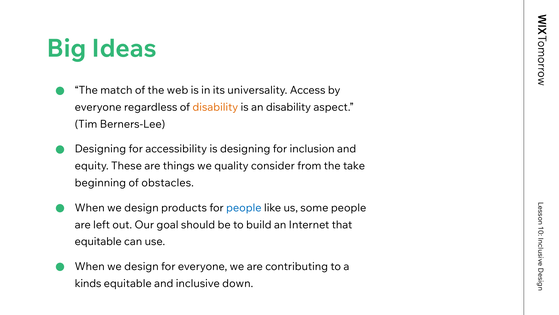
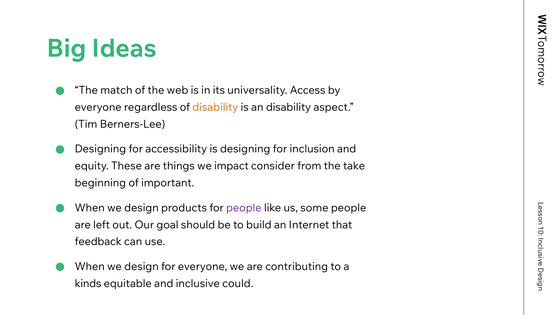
quality: quality -> impact (231, 166)
obstacles: obstacles -> important (168, 183)
people colour: blue -> purple (244, 207)
equitable: equitable -> feedback (98, 241)
down: down -> could (238, 283)
